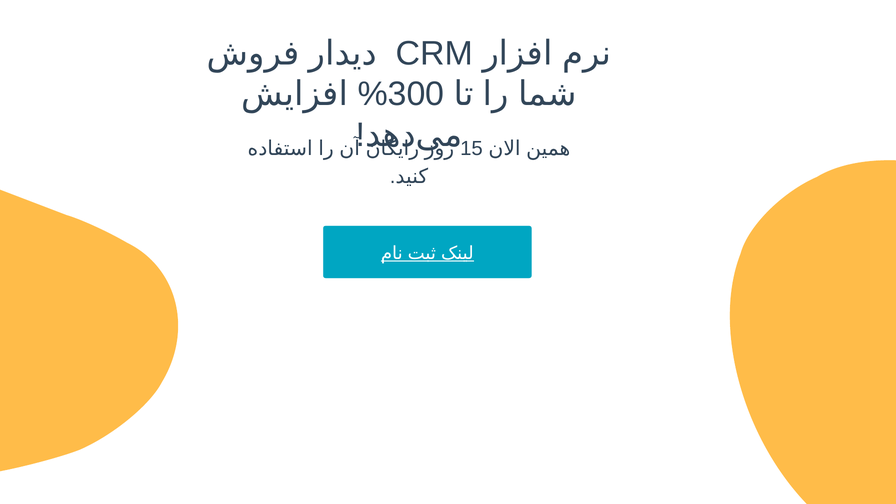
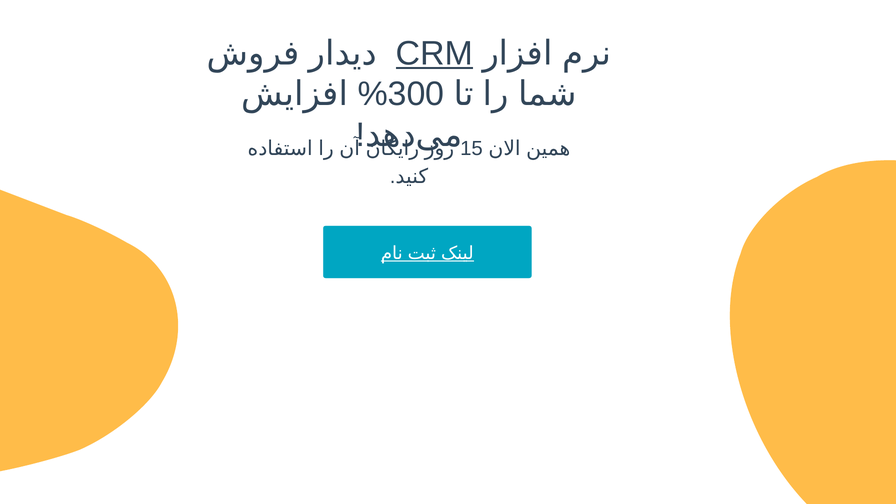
CRM underline: none -> present (434, 53)
